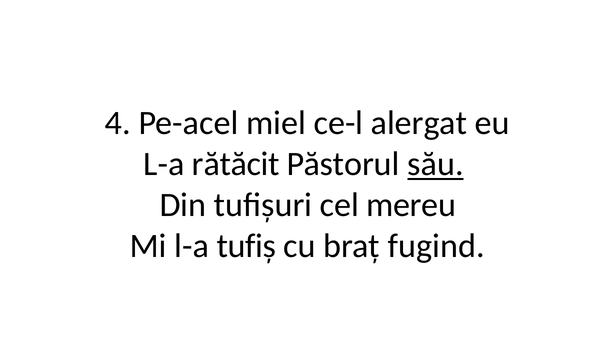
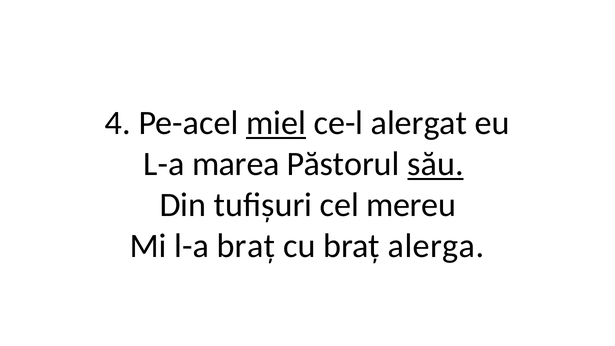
miel underline: none -> present (276, 123)
rătăcit: rătăcit -> marea (236, 164)
l-a tufiș: tufiș -> braț (246, 246)
fugind: fugind -> alerga (436, 246)
